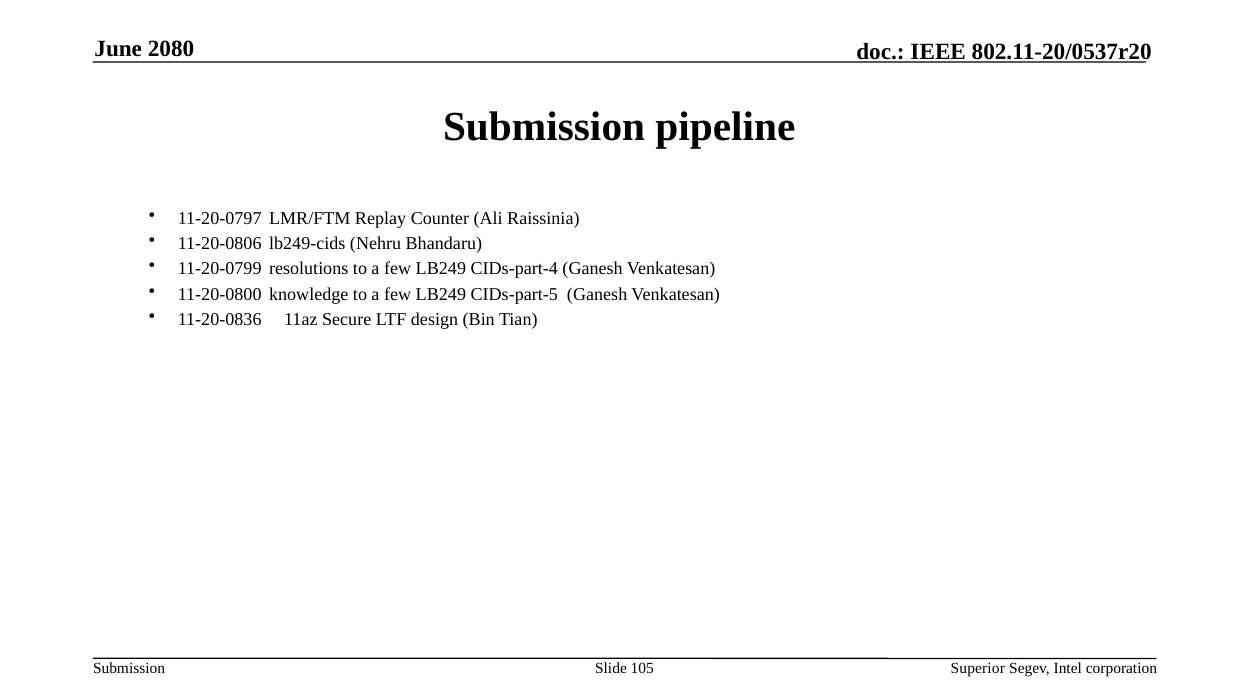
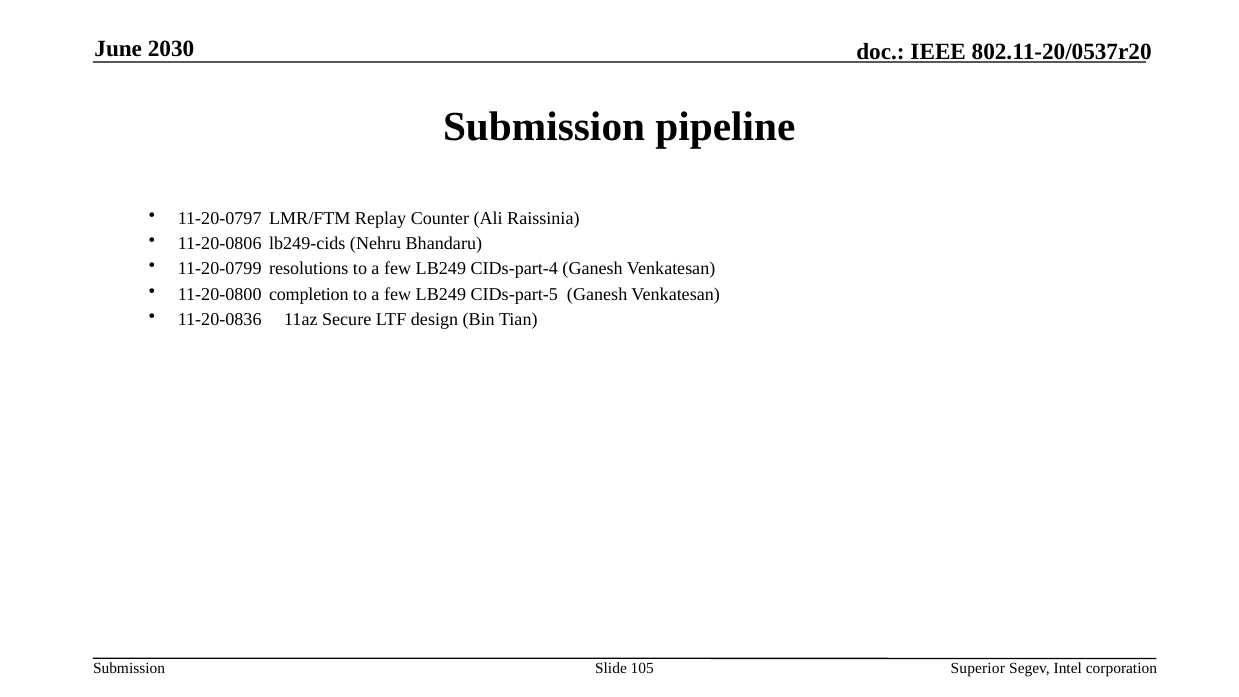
2080: 2080 -> 2030 (171, 49)
knowledge: knowledge -> completion (309, 294)
